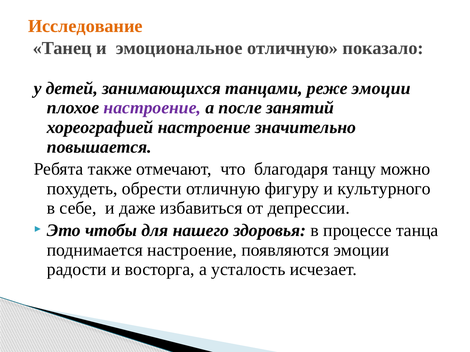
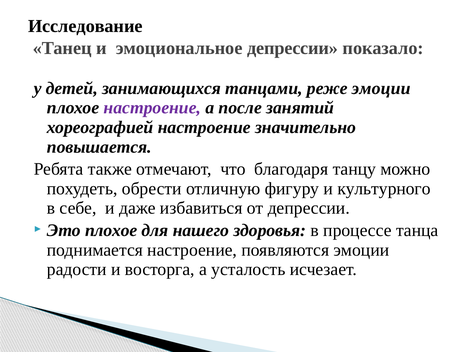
Исследование colour: orange -> black (85, 26)
эмоциональное отличную: отличную -> депрессии (293, 48)
Это чтобы: чтобы -> плохое (111, 231)
